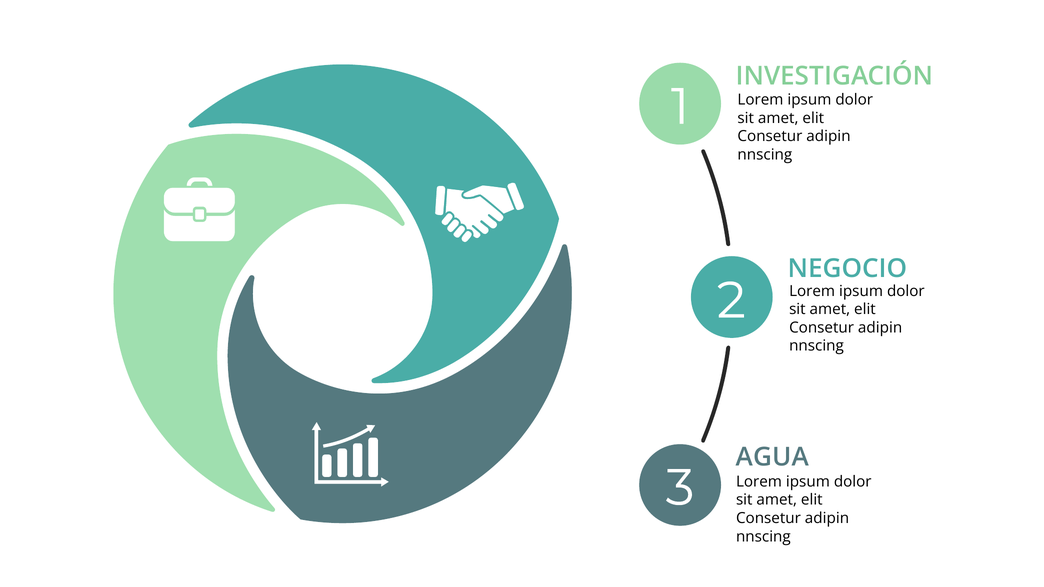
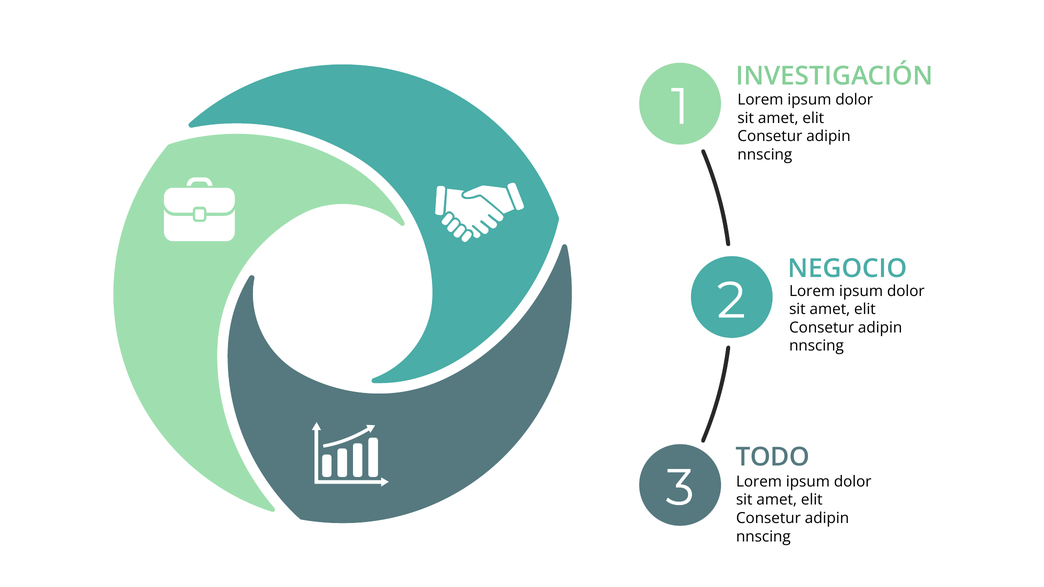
AGUA: AGUA -> TODO (773, 457)
